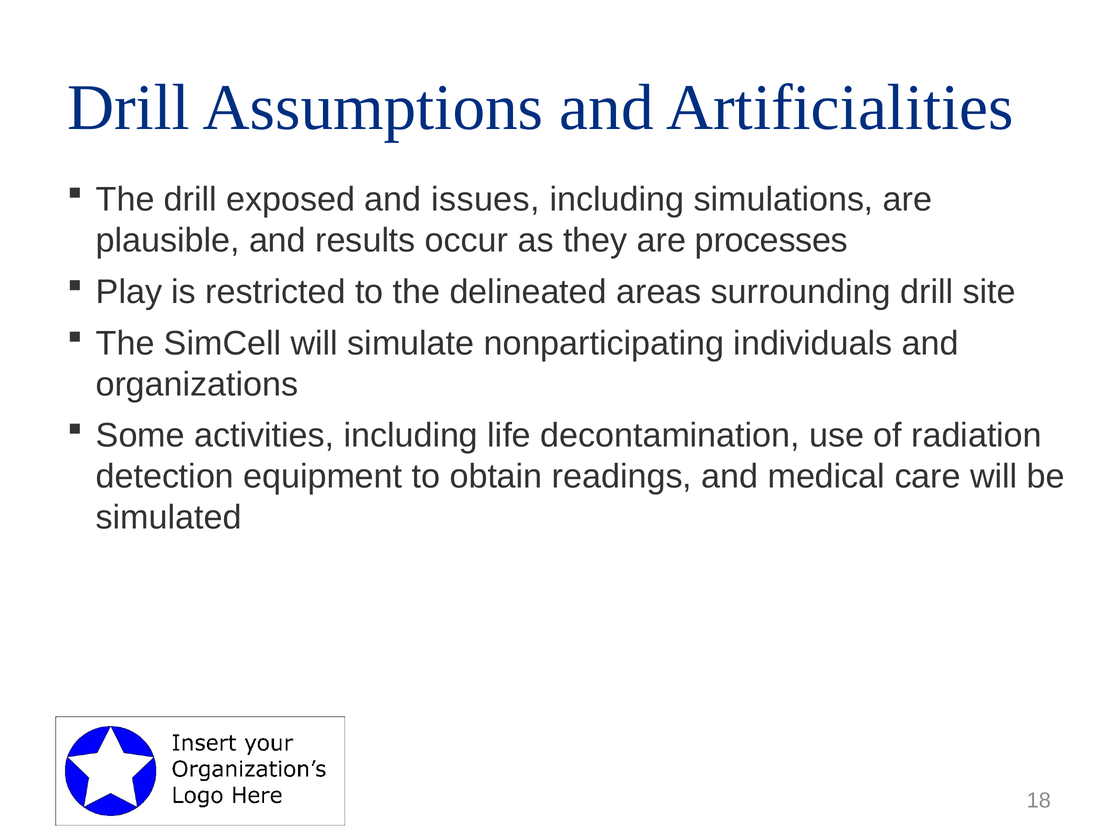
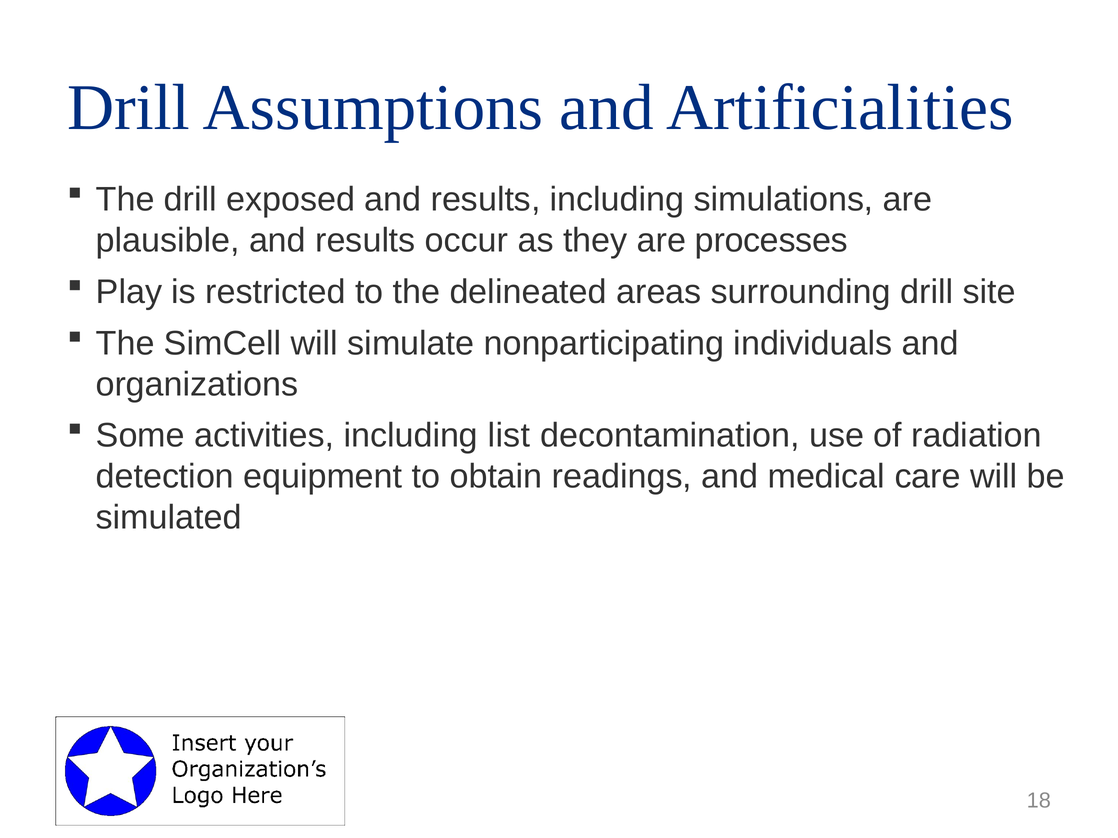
issues: issues -> results (486, 200)
life: life -> list (509, 436)
